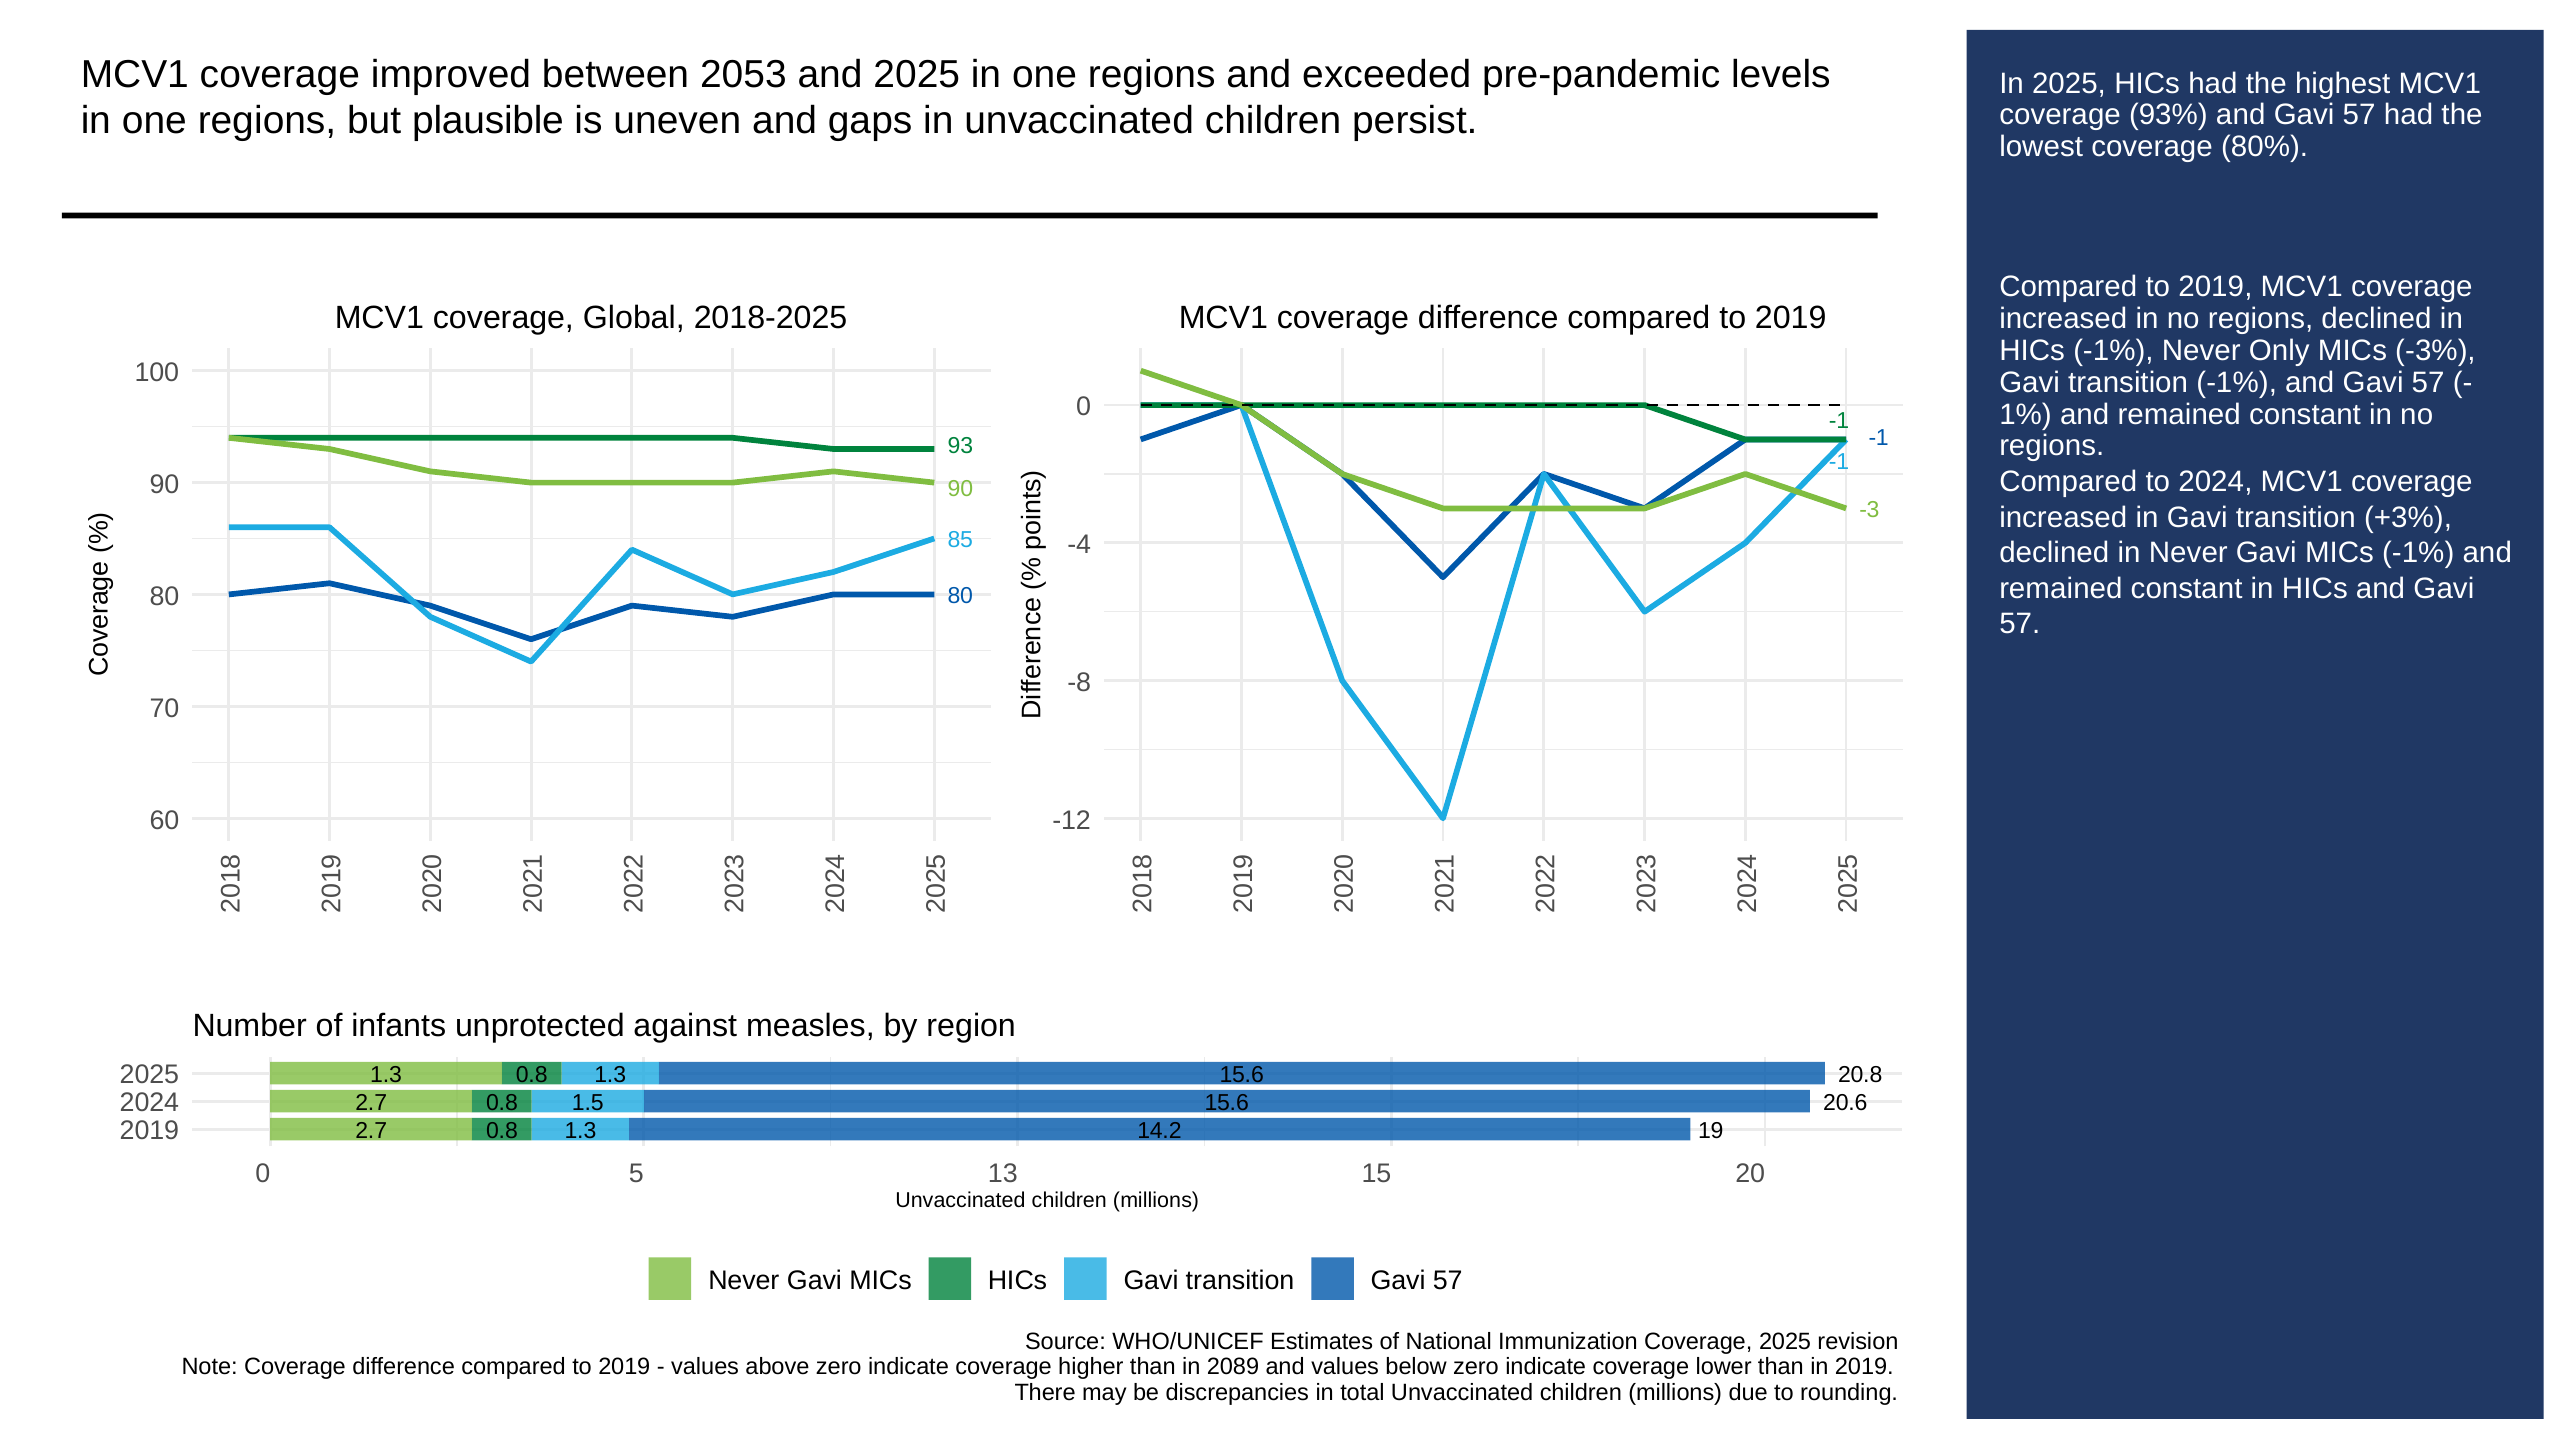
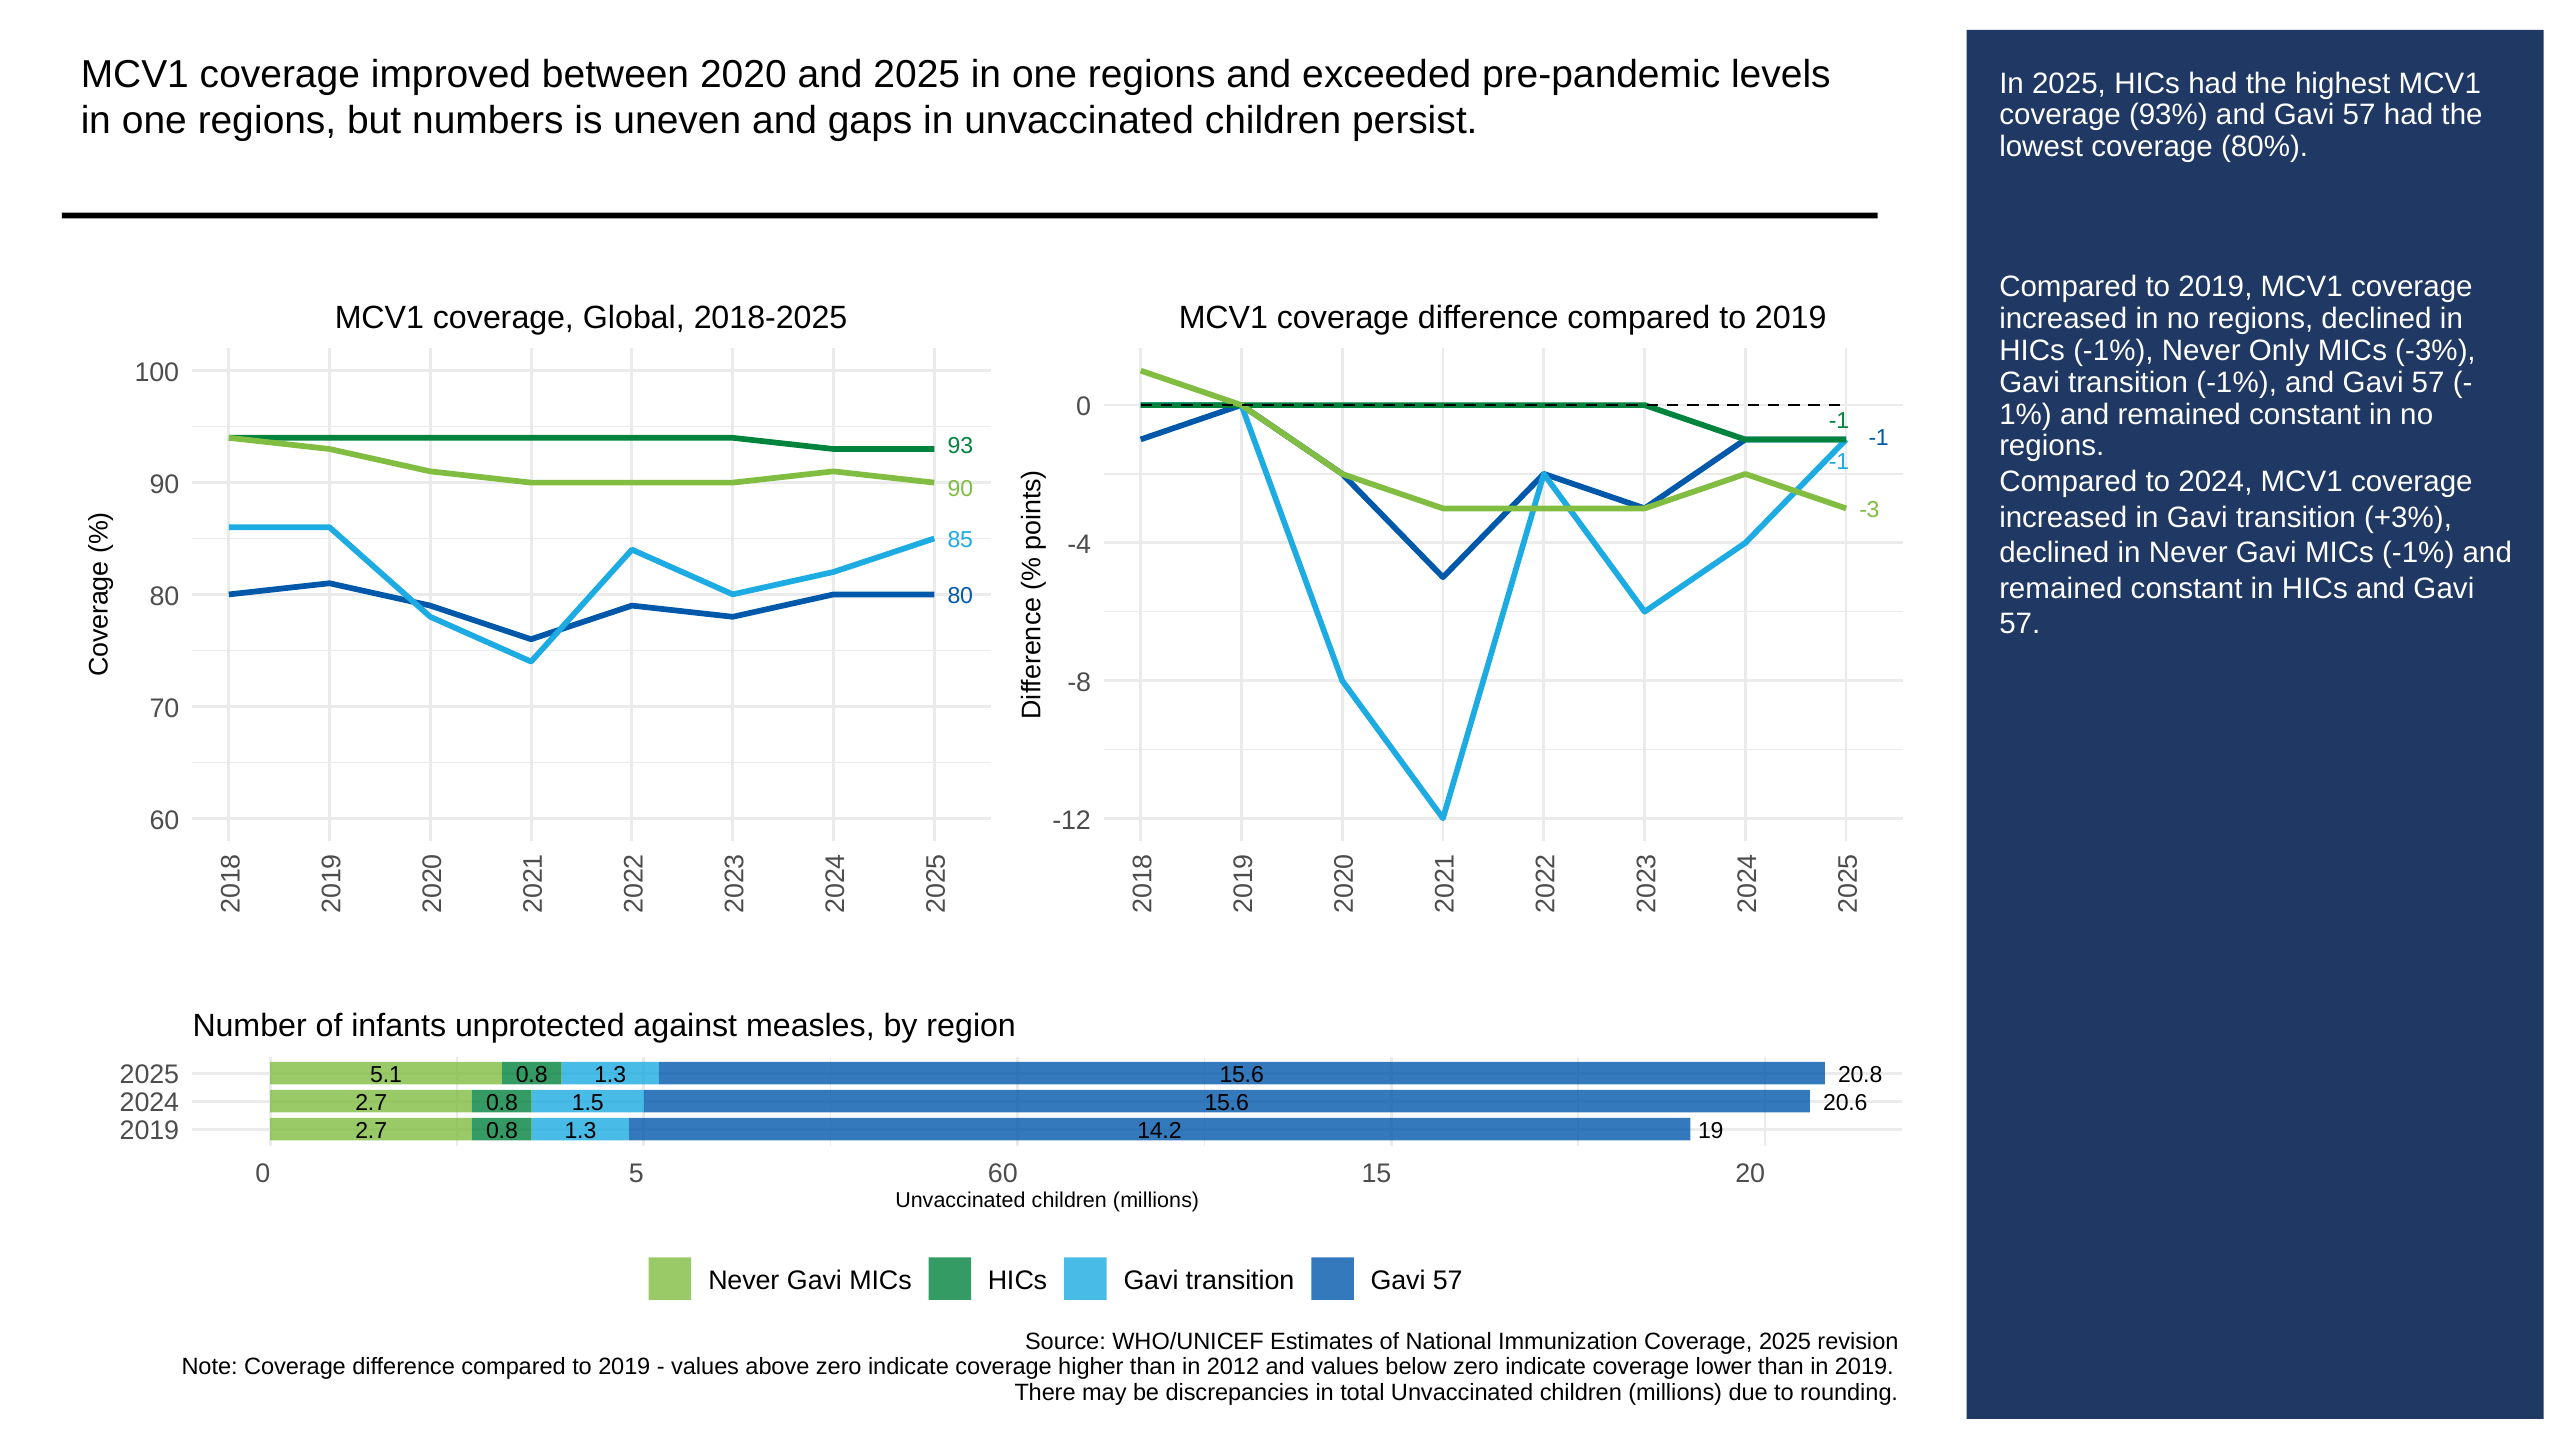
2053: 2053 -> 2020 (743, 74)
plausible: plausible -> numbers (488, 121)
1.3: 1.3 -> 5.1 (386, 1075)
5 13: 13 -> 60 (1003, 1174)
2089: 2089 -> 2012 (1233, 1367)
